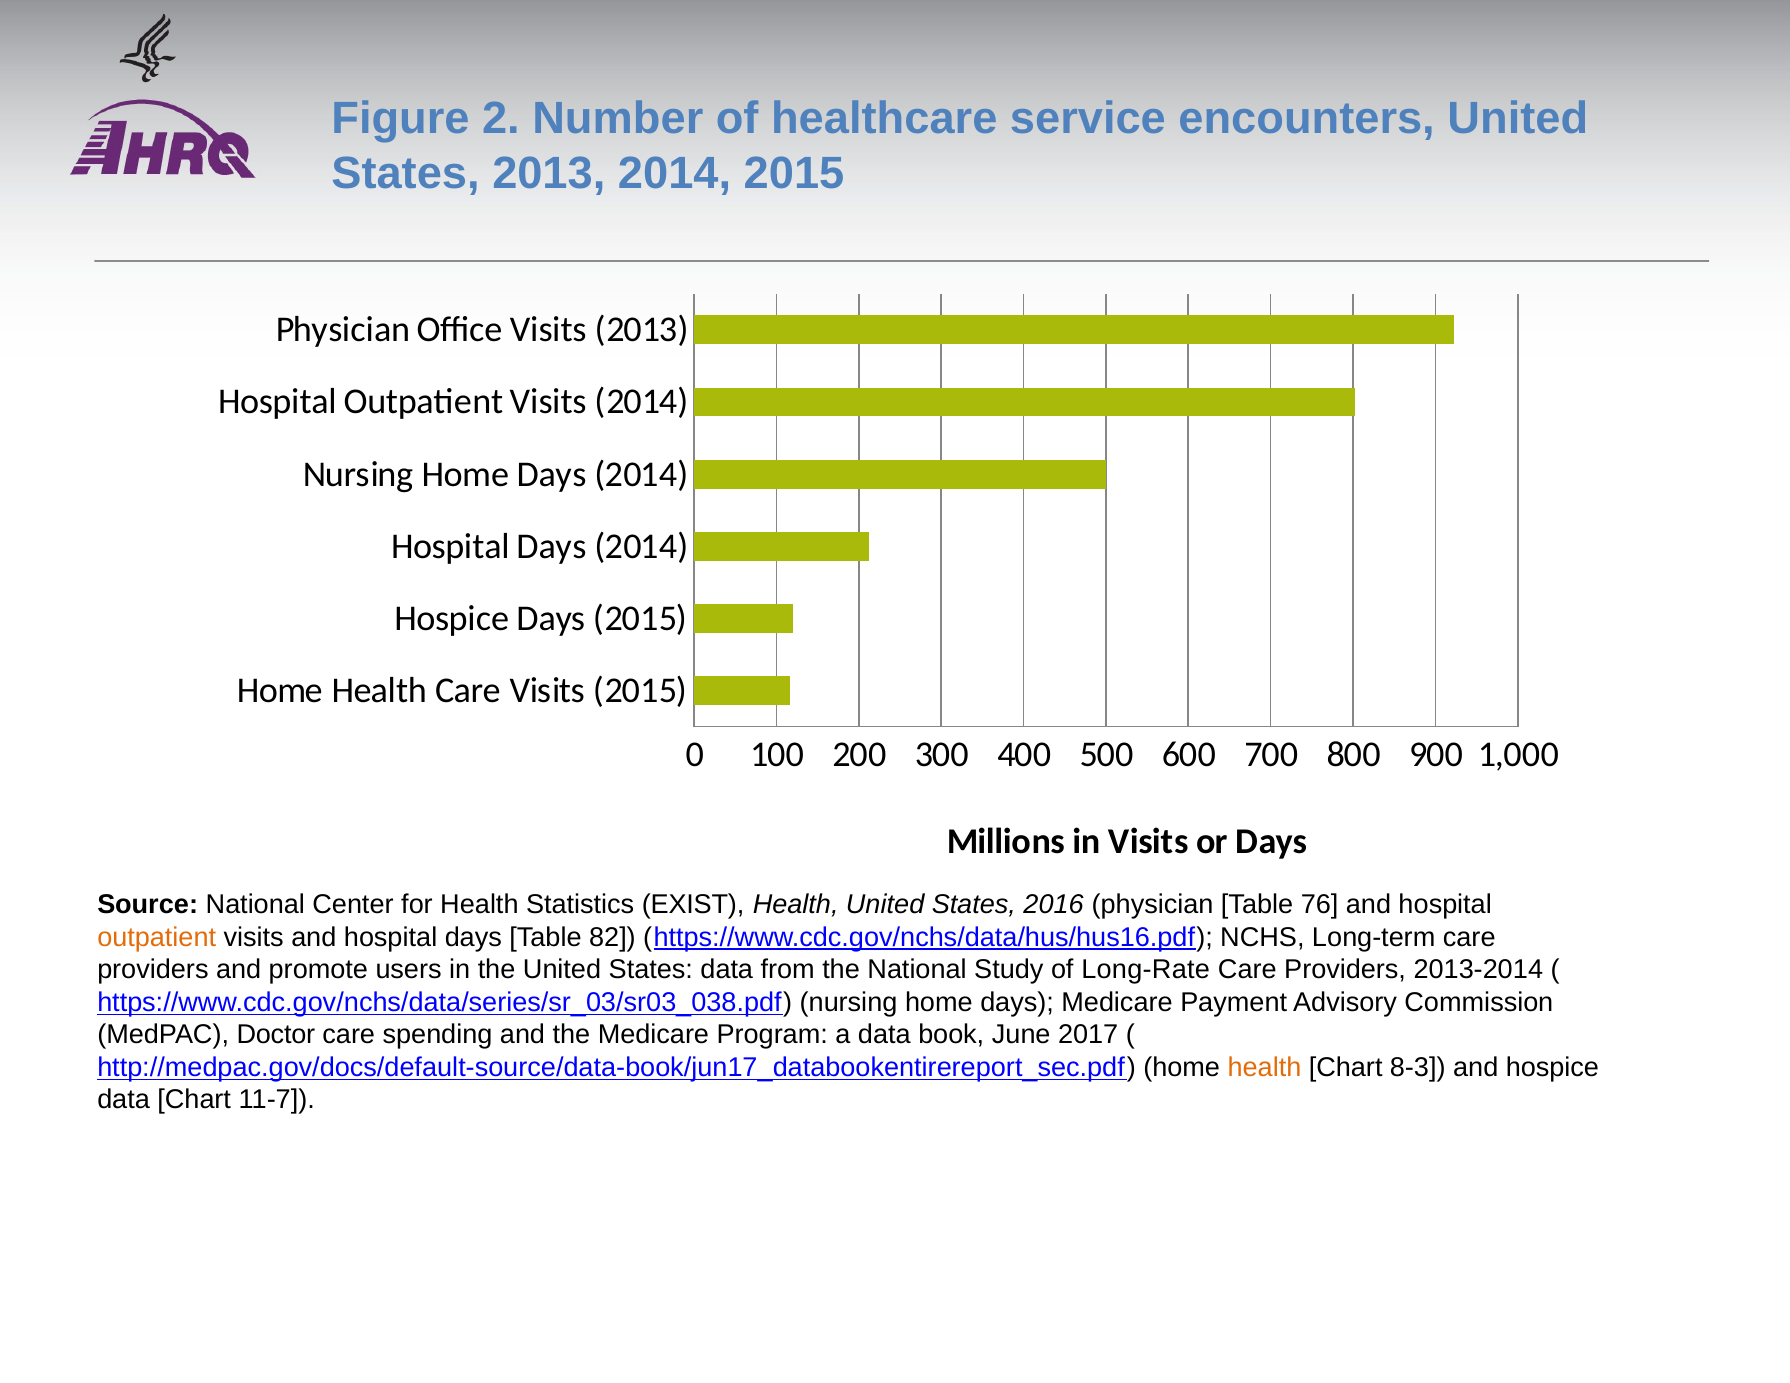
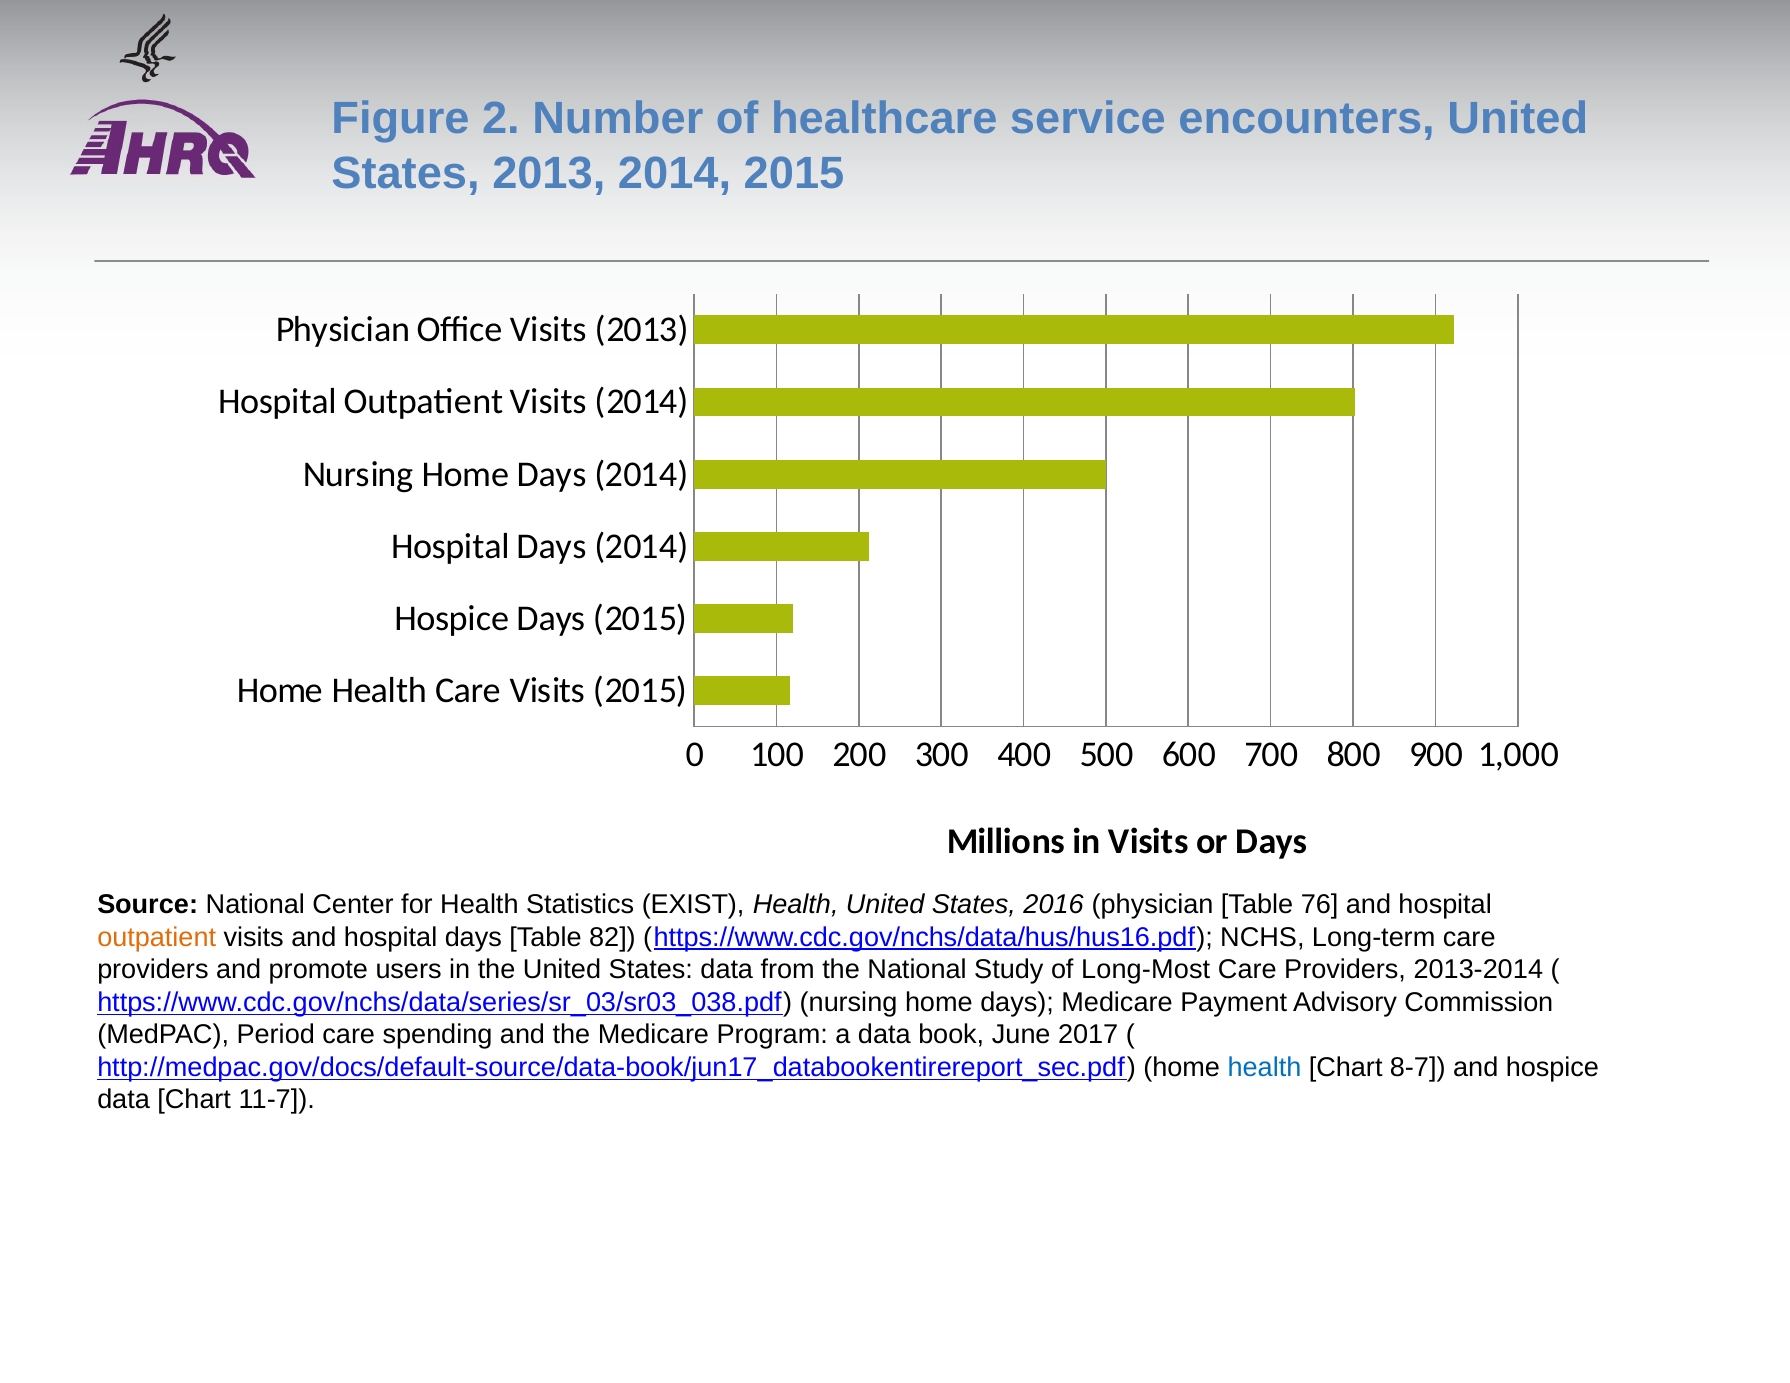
Long-Rate: Long-Rate -> Long-Most (1146, 970)
Doctor: Doctor -> Period (276, 1035)
health colour: orange -> blue (1264, 1068)
8-3: 8-3 -> 8-7 (1418, 1068)
